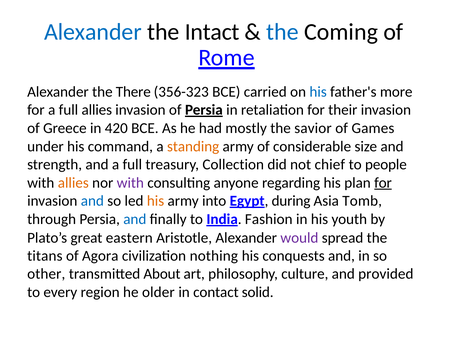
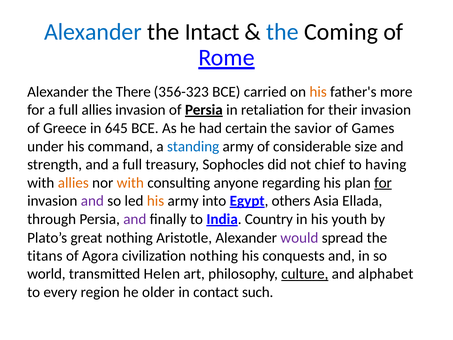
his colour: blue -> orange (318, 92)
420: 420 -> 645 (116, 128)
mostly: mostly -> certain (246, 128)
standing colour: orange -> blue (193, 146)
Collection: Collection -> Sophocles (233, 164)
people: people -> having (386, 164)
with colour: purple -> orange (130, 183)
and colour: blue -> purple (92, 201)
during: during -> others (291, 201)
Tomb: Tomb -> Ellada (362, 201)
and colour: blue -> purple (135, 219)
Fashion: Fashion -> Country (269, 219)
great eastern: eastern -> nothing (129, 238)
other: other -> world (46, 274)
About: About -> Helen (162, 274)
culture underline: none -> present (305, 274)
provided: provided -> alphabet (386, 274)
solid: solid -> such (258, 292)
